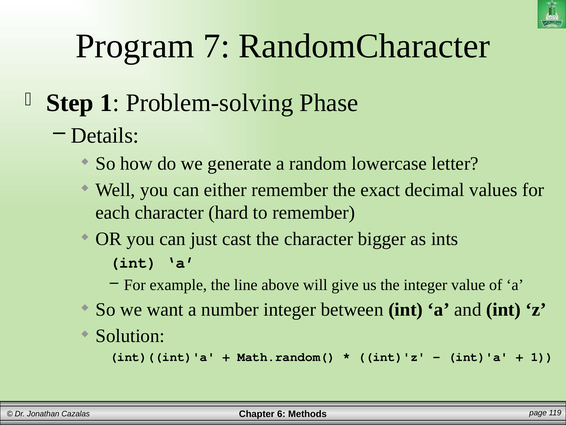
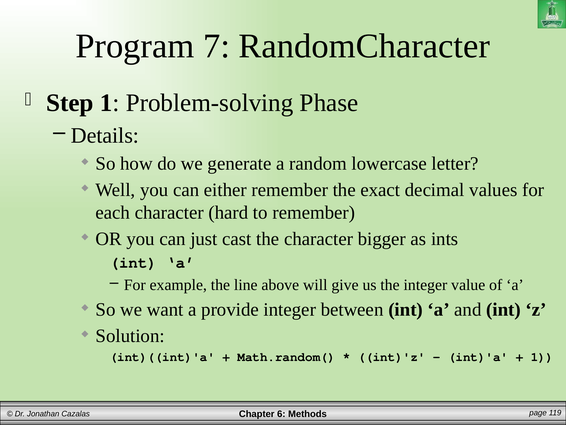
number: number -> provide (230, 309)
